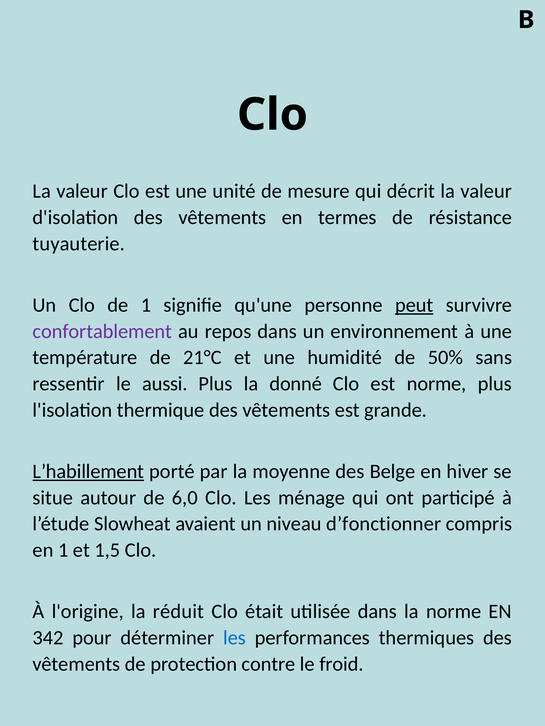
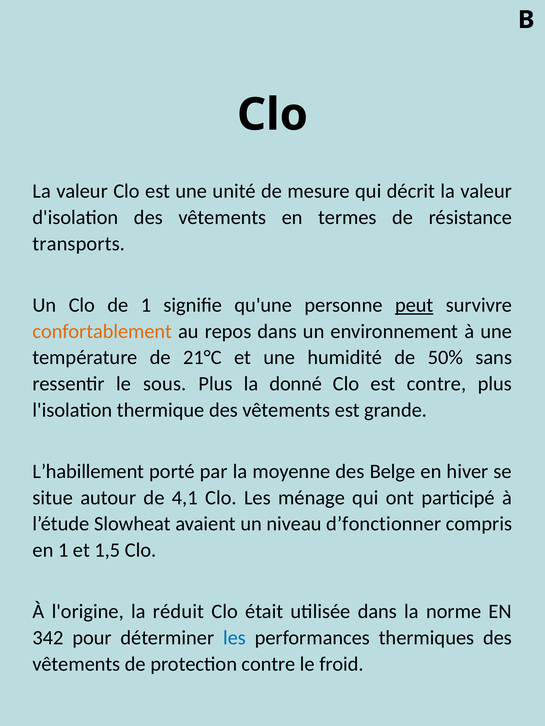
tuyauterie: tuyauterie -> transports (79, 244)
confortablement colour: purple -> orange (102, 332)
aussi: aussi -> sous (165, 384)
est norme: norme -> contre (437, 384)
L’habillement underline: present -> none (88, 472)
6,0: 6,0 -> 4,1 (185, 498)
